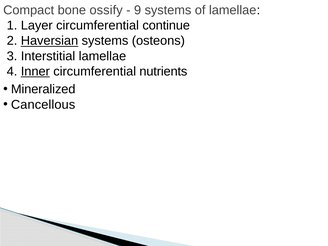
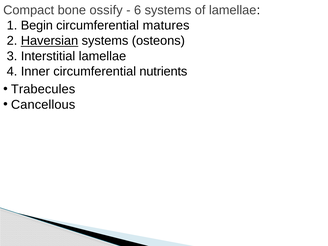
9: 9 -> 6 (138, 10)
Layer: Layer -> Begin (37, 25)
continue: continue -> matures (166, 25)
Inner underline: present -> none (35, 71)
Mineralized: Mineralized -> Trabecules (43, 89)
